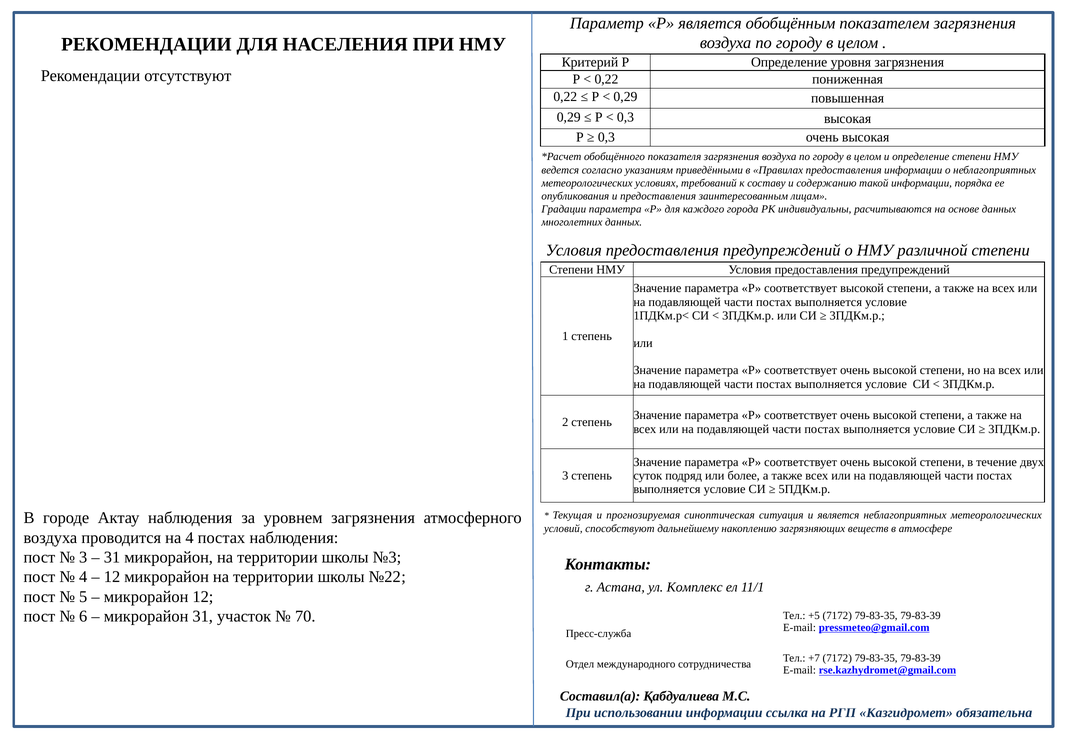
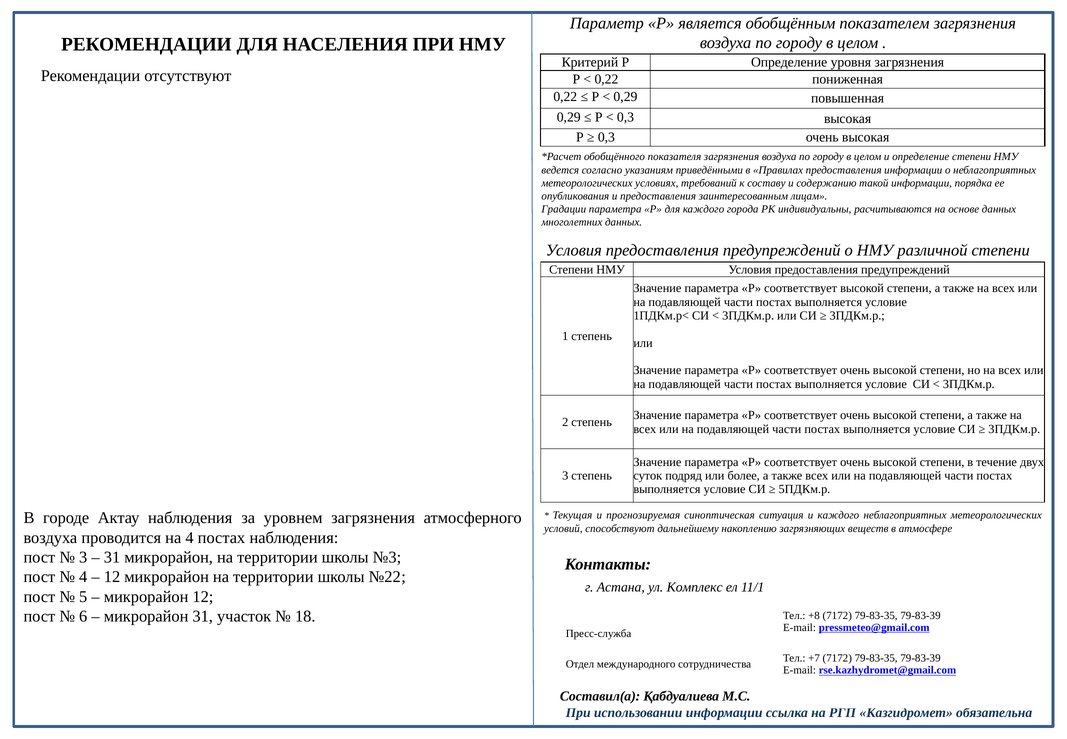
и является: является -> каждого (838, 515)
70: 70 -> 18 (305, 616)
+5: +5 -> +8 (814, 615)
